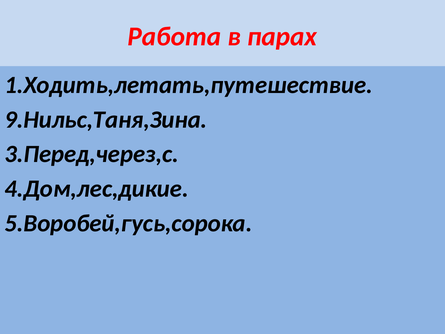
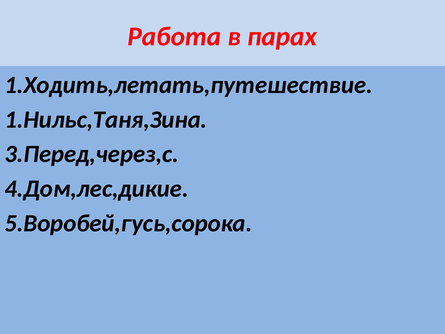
9.Нильс,Таня,Зина: 9.Нильс,Таня,Зина -> 1.Нильс,Таня,Зина (106, 119)
